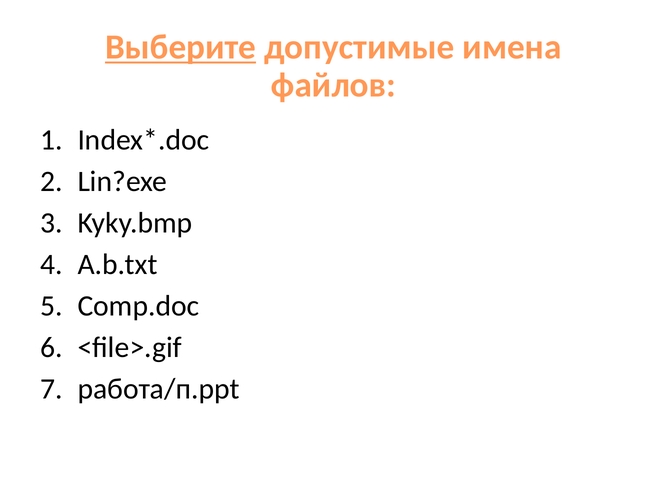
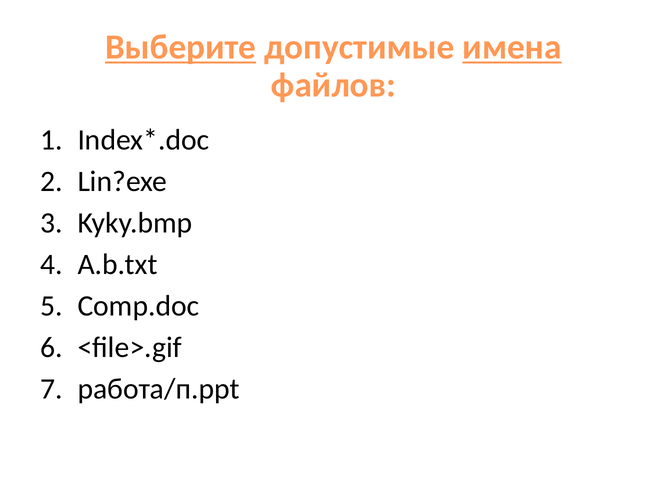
имена underline: none -> present (512, 47)
